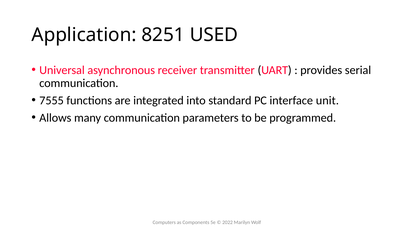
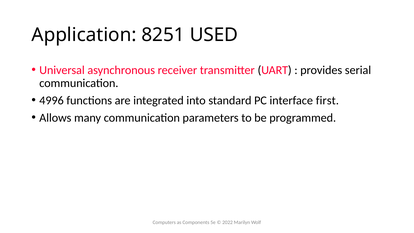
7555: 7555 -> 4996 (52, 100)
unit: unit -> first (327, 100)
